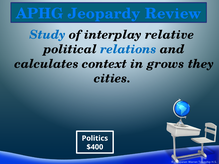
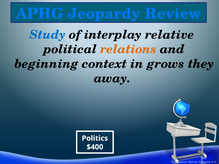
relations colour: blue -> orange (128, 49)
calculates: calculates -> beginning (46, 64)
cities: cities -> away (112, 79)
